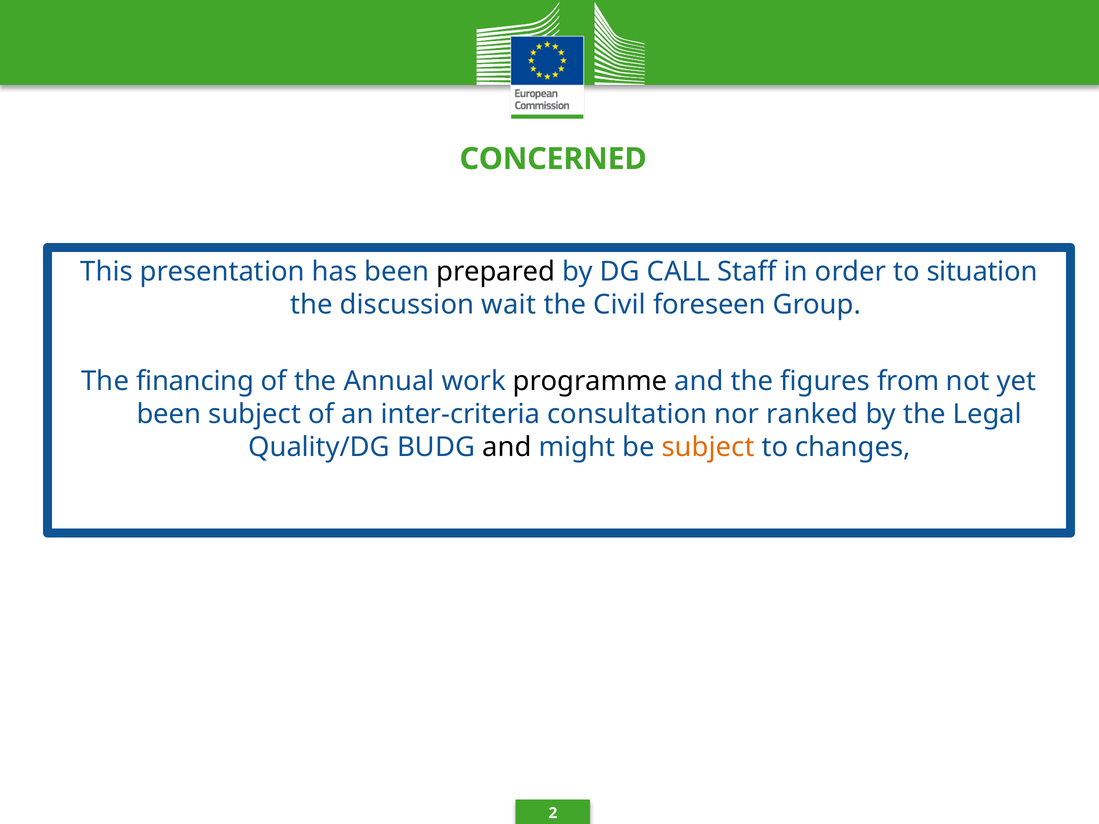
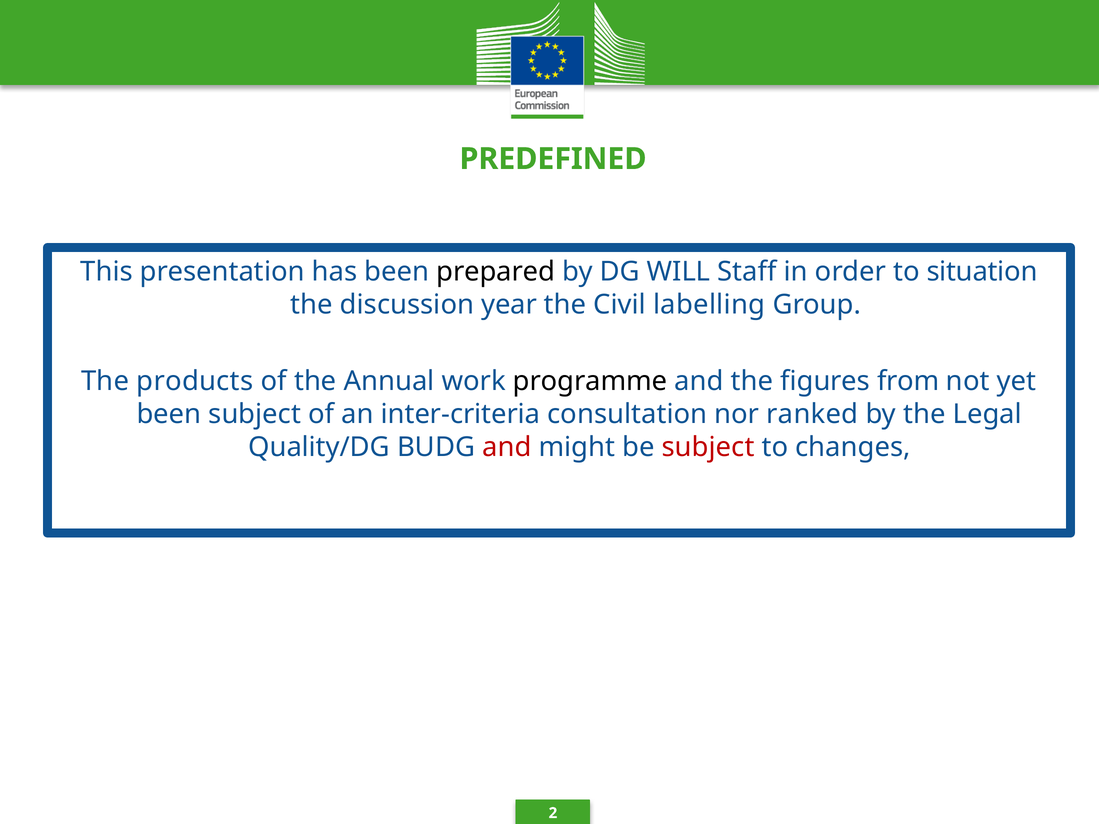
CONCERNED: CONCERNED -> PREDEFINED (553, 159)
CALL: CALL -> WILL (679, 272)
wait: wait -> year (509, 305)
foreseen: foreseen -> labelling (709, 305)
financing: financing -> products (195, 382)
and colour: black -> red (507, 447)
subject colour: orange -> red (708, 447)
